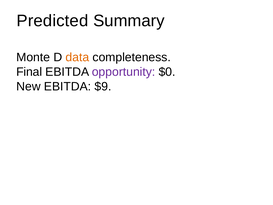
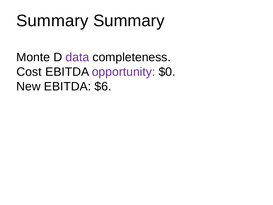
Predicted: Predicted -> Summary (52, 21)
data colour: orange -> purple (77, 57)
Final: Final -> Cost (29, 72)
$9: $9 -> $6 (103, 86)
